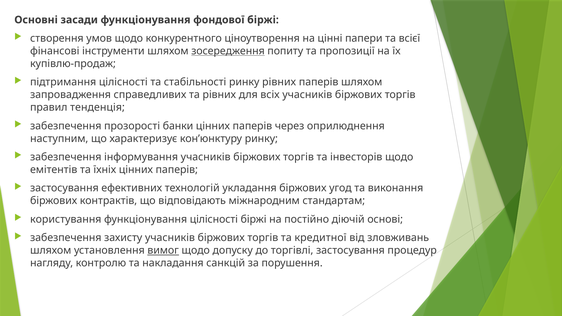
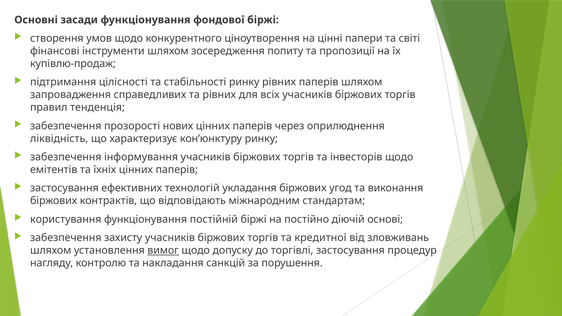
всієї: всієї -> світі (409, 38)
зосередження underline: present -> none (228, 51)
банки: банки -> нових (178, 126)
наступним: наступним -> ліквідність (59, 139)
функціонування цілісності: цілісності -> постійній (214, 219)
